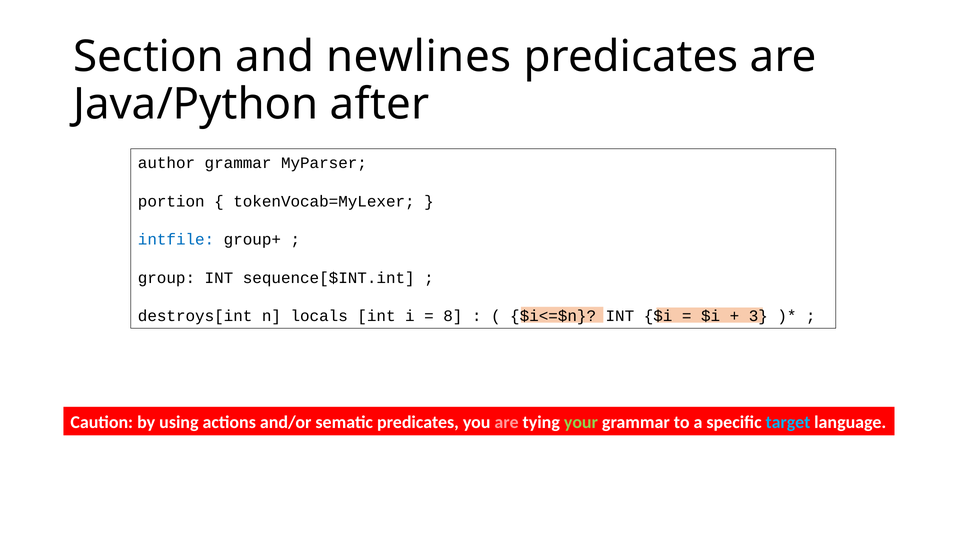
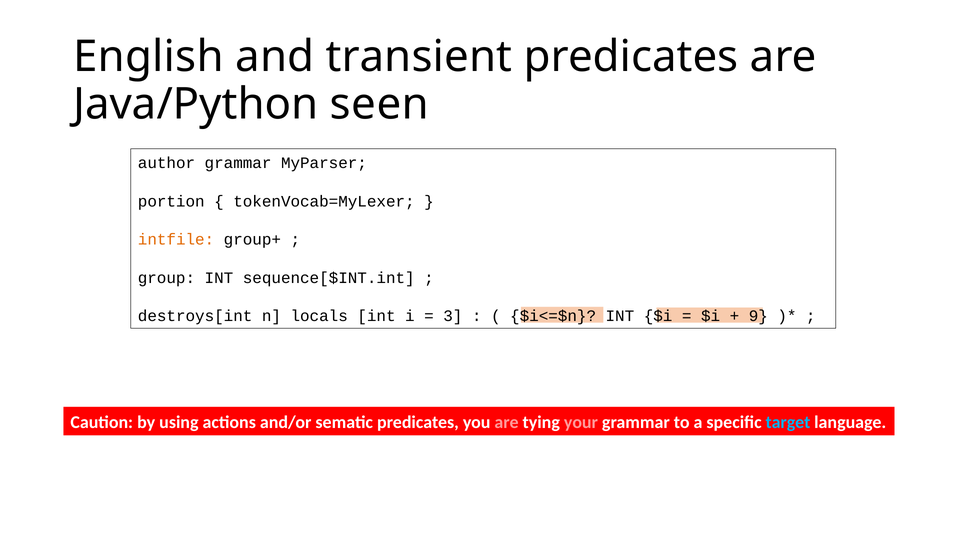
Section: Section -> English (148, 57)
newlines: newlines -> transient (419, 57)
after: after -> seen (379, 104)
intfile colour: blue -> orange (176, 240)
8: 8 -> 3 (453, 316)
3: 3 -> 9 (758, 316)
your colour: light green -> pink (581, 422)
